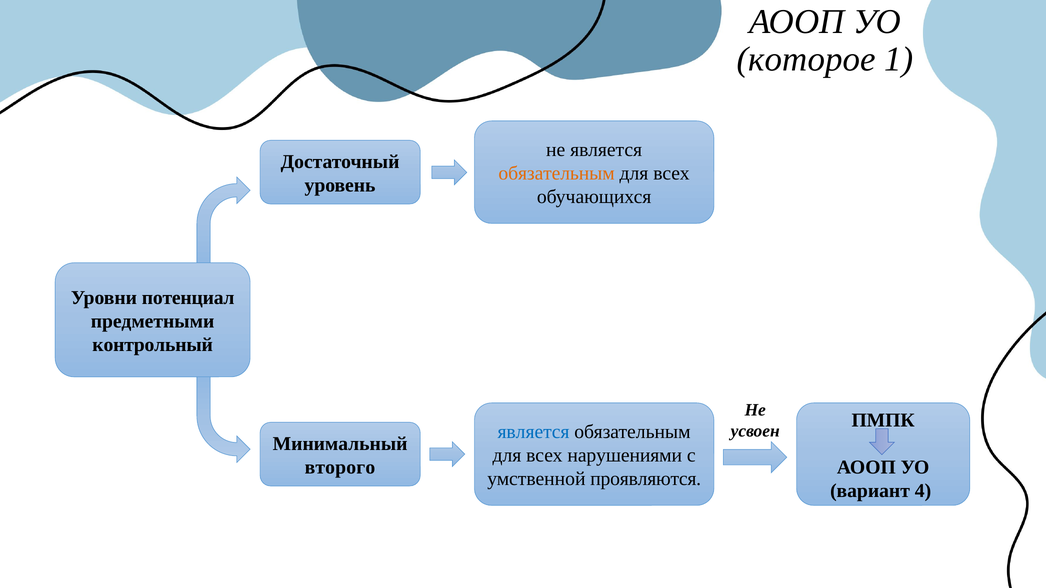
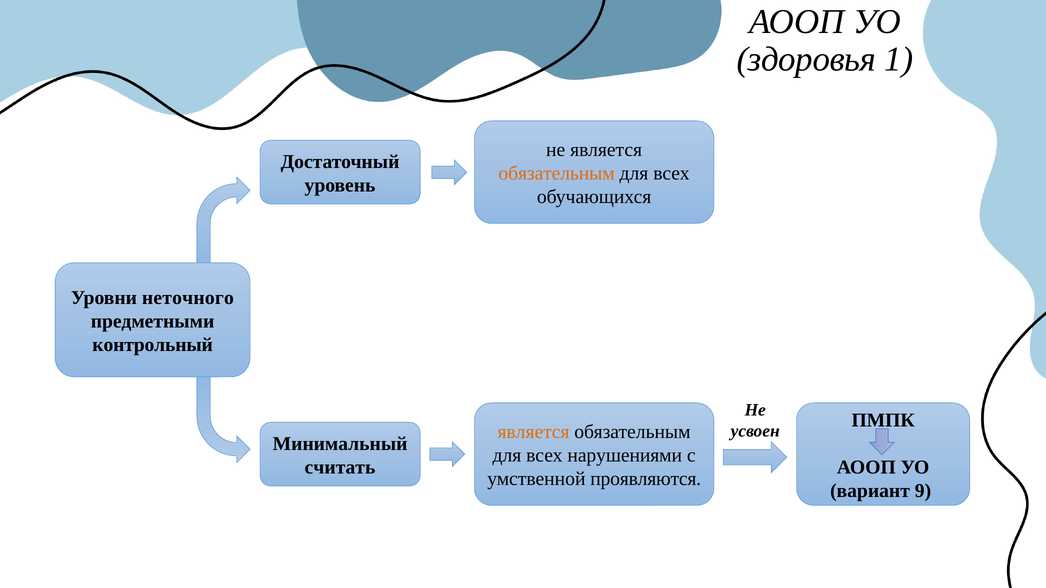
которое: которое -> здоровья (806, 59)
потенциал: потенциал -> неточного (188, 298)
является colour: blue -> orange (533, 432)
второго: второго -> считать (340, 468)
4: 4 -> 9 (923, 491)
